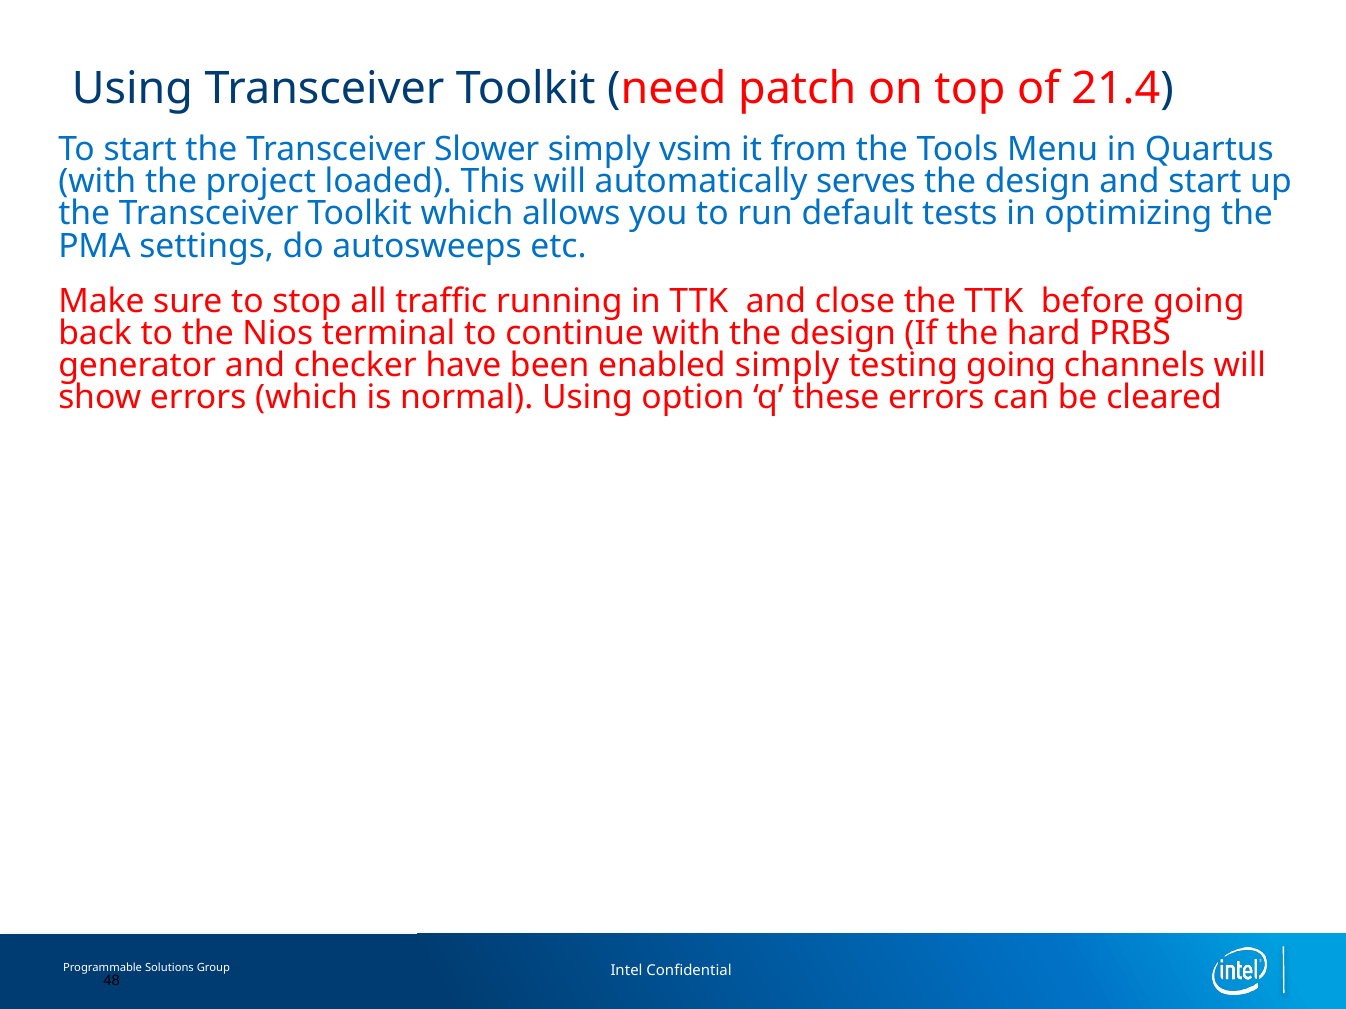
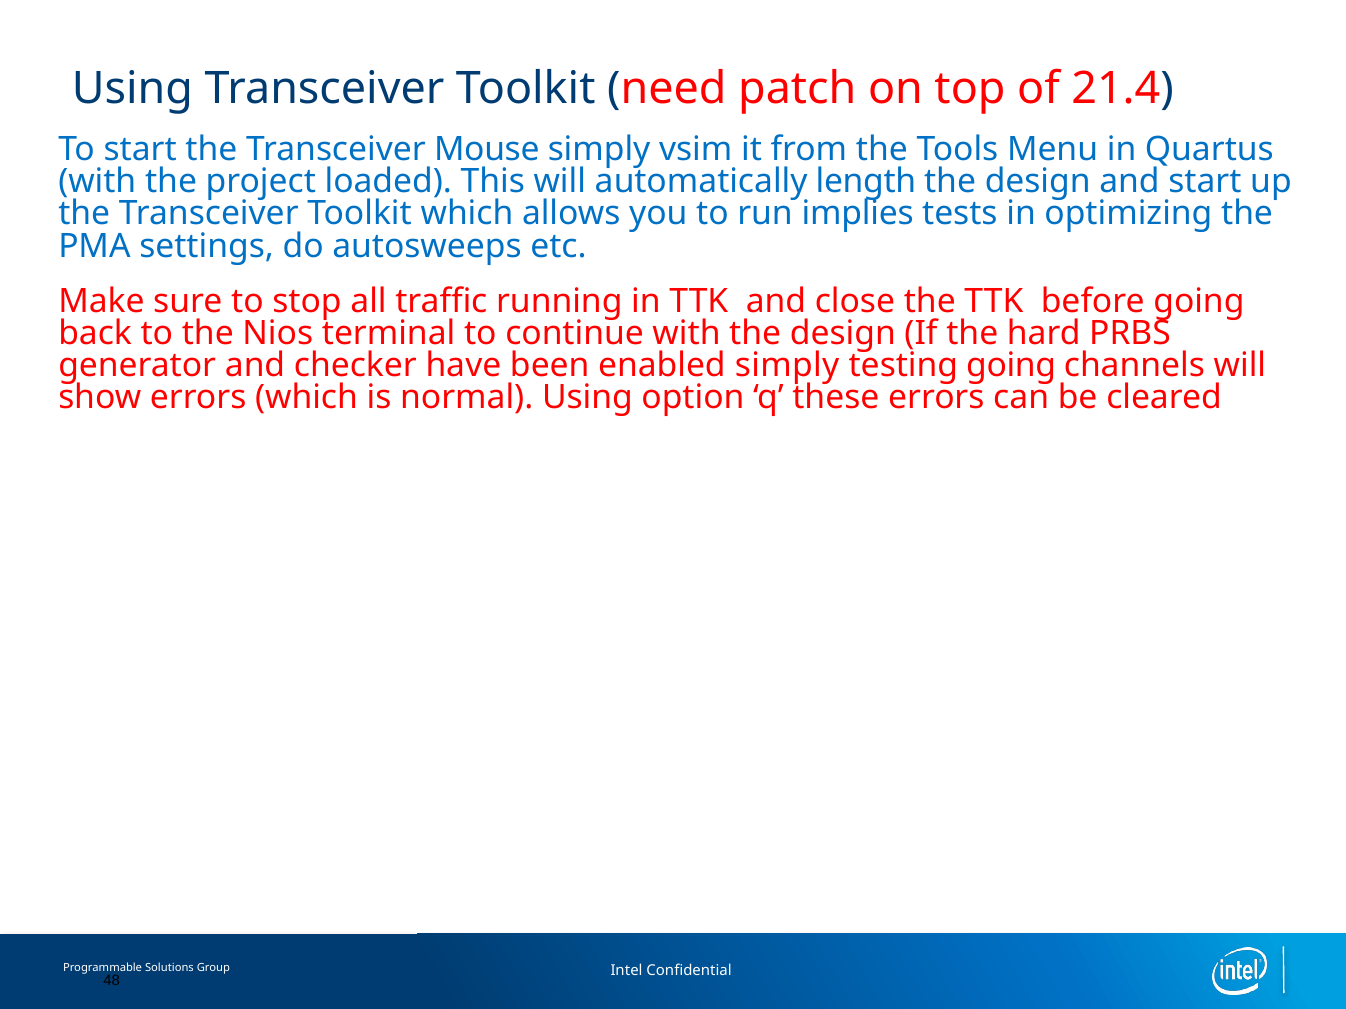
Slower: Slower -> Mouse (487, 149)
serves: serves -> length (866, 182)
default: default -> implies (858, 214)
